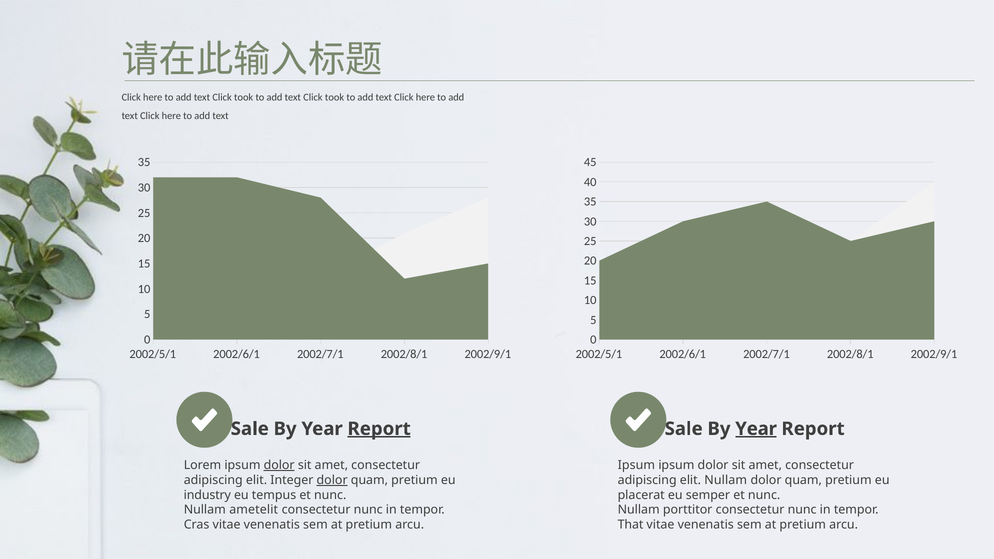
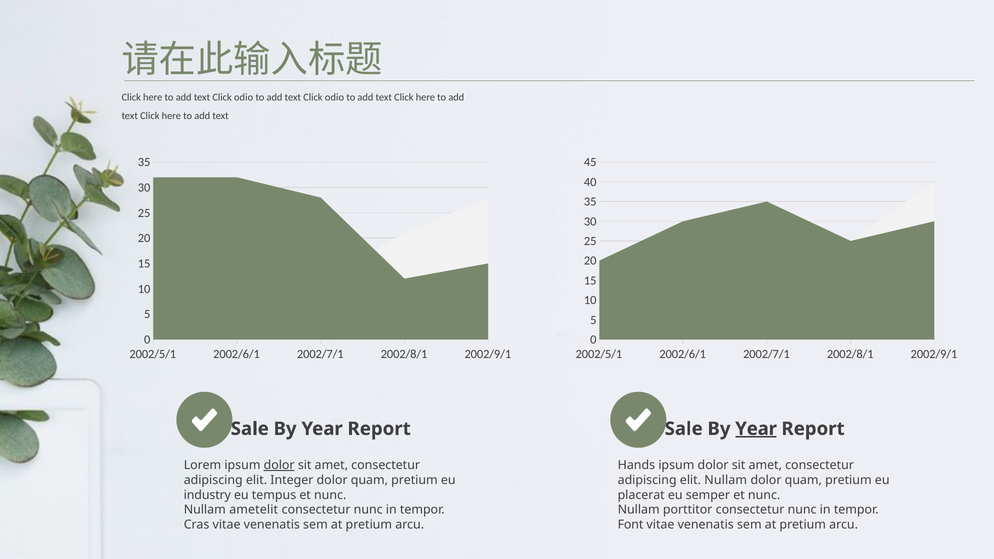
took: took -> odio (244, 97)
took: took -> odio (334, 97)
Report underline: present -> none (379, 429)
Ipsum: Ipsum -> Hands (636, 465)
dolor underline: present -> none (332, 480)
That: That -> Font (631, 525)
